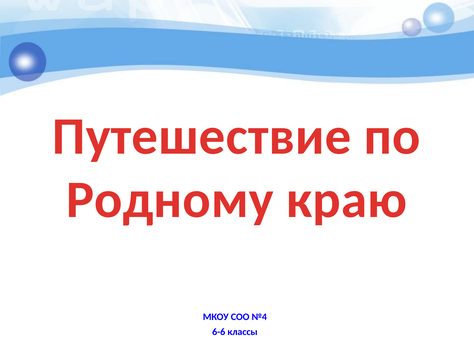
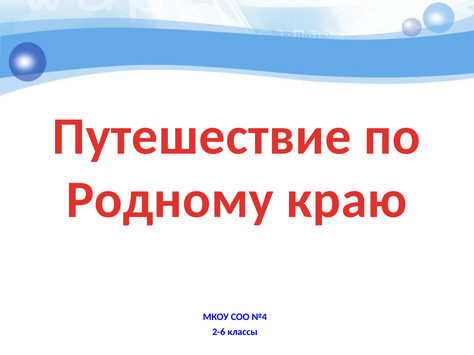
6-6: 6-6 -> 2-6 (219, 332)
